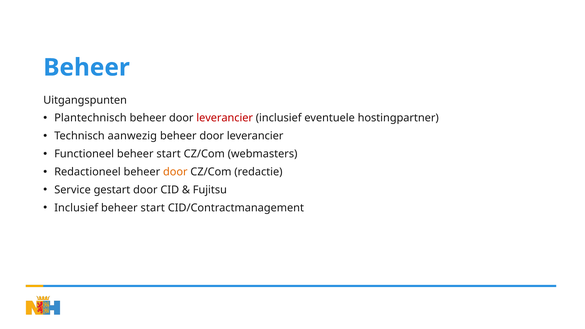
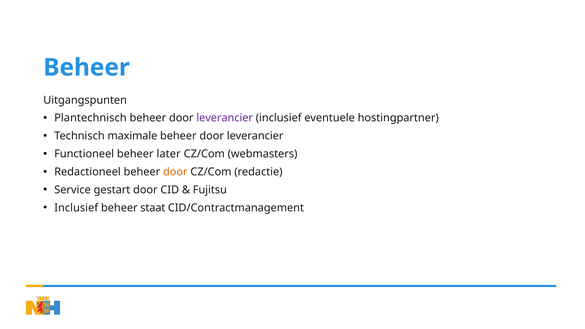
leverancier colour: red -> purple (225, 118)
aanwezig: aanwezig -> maximale (132, 136)
Functioneel beheer start: start -> later (169, 154)
start: start -> staat (153, 208)
